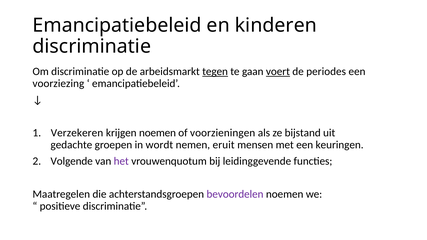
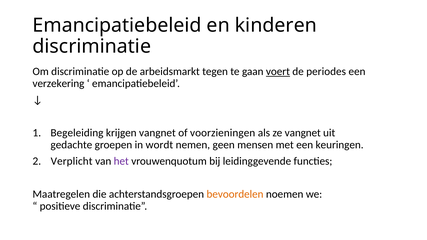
tegen underline: present -> none (215, 71)
voorziezing: voorziezing -> verzekering (58, 83)
Verzekeren: Verzekeren -> Begeleiding (77, 133)
krijgen noemen: noemen -> vangnet (157, 133)
ze bijstand: bijstand -> vangnet (303, 133)
eruit: eruit -> geen (224, 145)
Volgende: Volgende -> Verplicht (72, 161)
bevoordelen colour: purple -> orange (235, 194)
